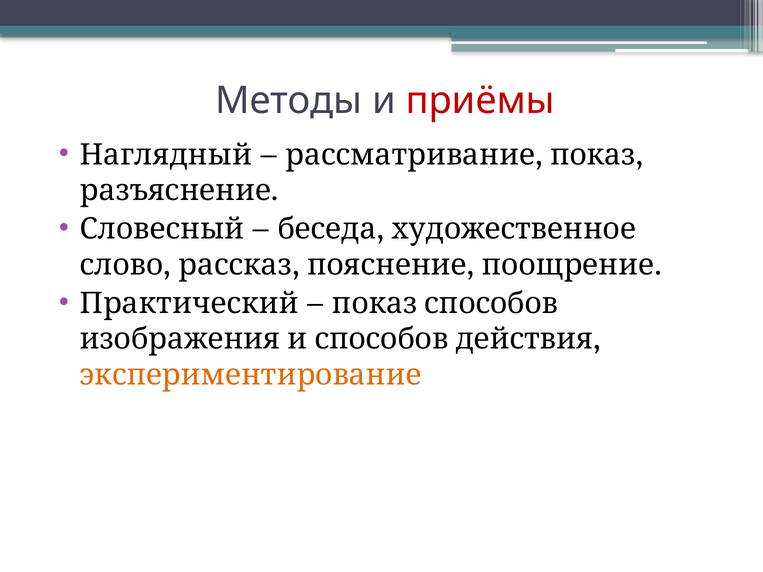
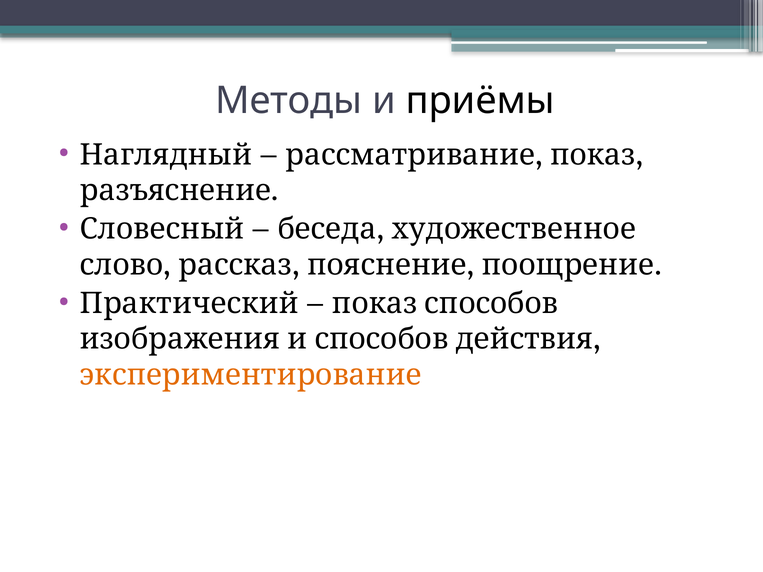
приёмы colour: red -> black (480, 101)
